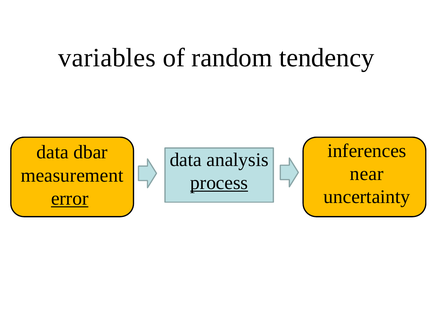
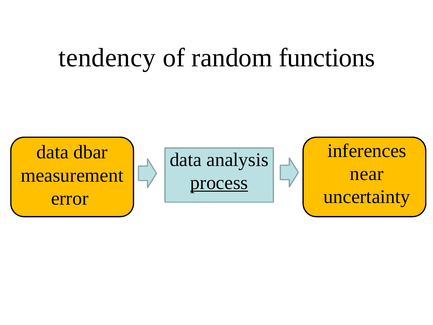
variables: variables -> tendency (107, 58)
tendency: tendency -> functions (327, 58)
error underline: present -> none (70, 198)
